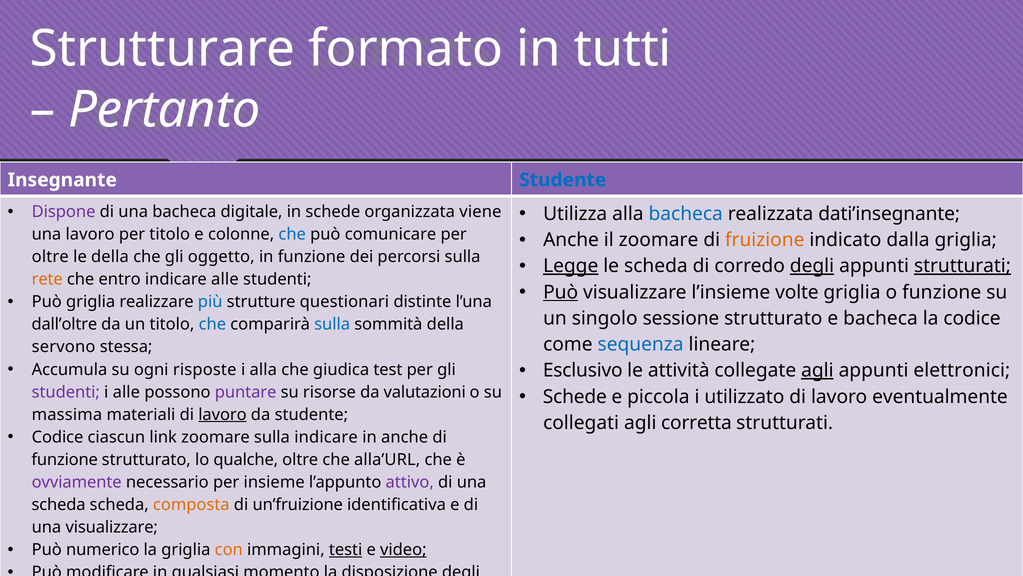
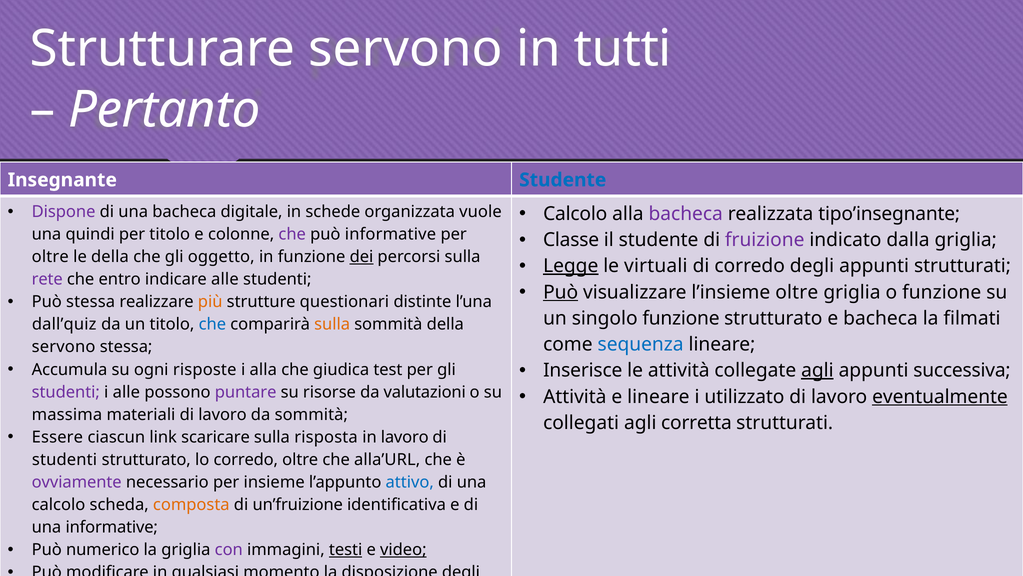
Strutturare formato: formato -> servono (406, 49)
organizzata viene: viene -> vuole (480, 212)
Utilizza: Utilizza -> Calcolo (575, 214)
bacheca colour: blue -> purple (686, 214)
dati’insegnante: dati’insegnante -> tipo’insegnante (889, 214)
una lavoro: lavoro -> quindi (90, 234)
che colour: blue -> purple (292, 234)
può comunicare: comunicare -> informative (390, 234)
Anche: Anche -> Classe (571, 240)
il zoomare: zoomare -> studente (659, 240)
fruizione colour: orange -> purple (765, 240)
dei underline: none -> present (361, 257)
le scheda: scheda -> virtuali (656, 266)
degli underline: present -> none (812, 266)
strutturati underline: present -> none (962, 266)
rete colour: orange -> purple (47, 279)
l’insieme volte: volte -> oltre (797, 292)
Può griglia: griglia -> stessa (91, 302)
più colour: blue -> orange (210, 302)
singolo sessione: sessione -> funzione (681, 318)
la codice: codice -> filmati (972, 318)
dall’oltre: dall’oltre -> dall’quiz (64, 324)
sulla colour: blue -> orange (332, 324)
Esclusivo: Esclusivo -> Inserisce (583, 370)
elettronici: elettronici -> successiva (962, 370)
Schede: Schede -> Attività (575, 396)
e piccola: piccola -> lineare (658, 396)
eventualmente underline: none -> present (940, 396)
lavoro underline: present -> none (223, 414)
da studente: studente -> sommità (311, 414)
Codice: Codice -> Essere (57, 437)
link zoomare: zoomare -> scaricare (216, 437)
sulla indicare: indicare -> risposta (326, 437)
in anche: anche -> lavoro (405, 437)
funzione: funzione -> studenti (65, 459)
lo qualche: qualche -> corredo (246, 459)
attivo colour: purple -> blue (410, 482)
scheda: scheda -> calcolo (58, 504)
una visualizzare: visualizzare -> informative (112, 527)
con colour: orange -> purple (229, 549)
